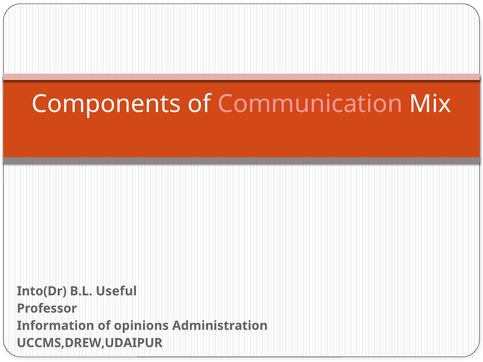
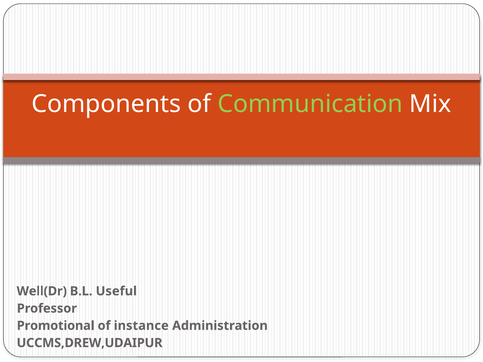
Communication colour: pink -> light green (310, 104)
Into(Dr: Into(Dr -> Well(Dr (42, 291)
Information: Information -> Promotional (56, 326)
opinions: opinions -> instance (141, 326)
